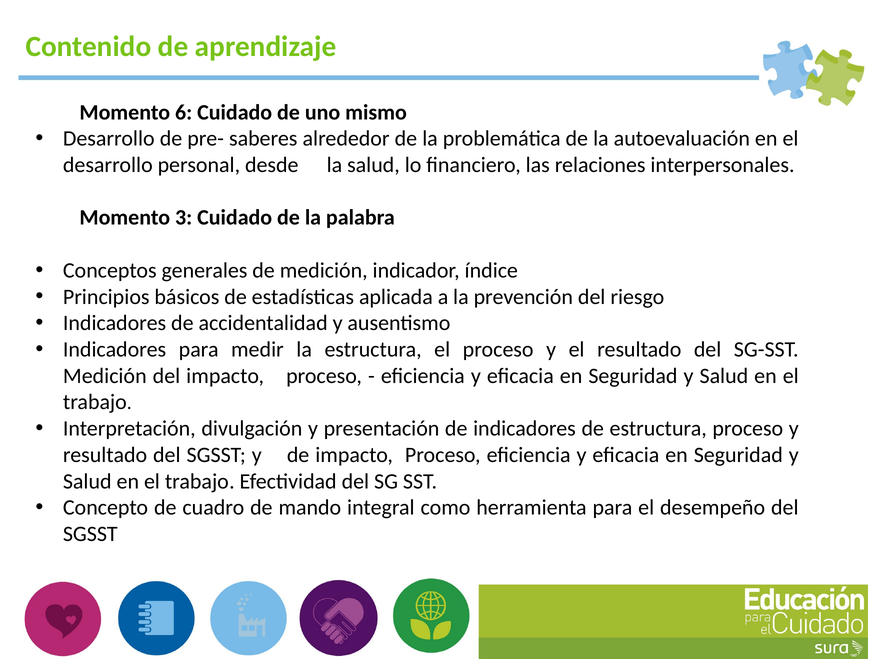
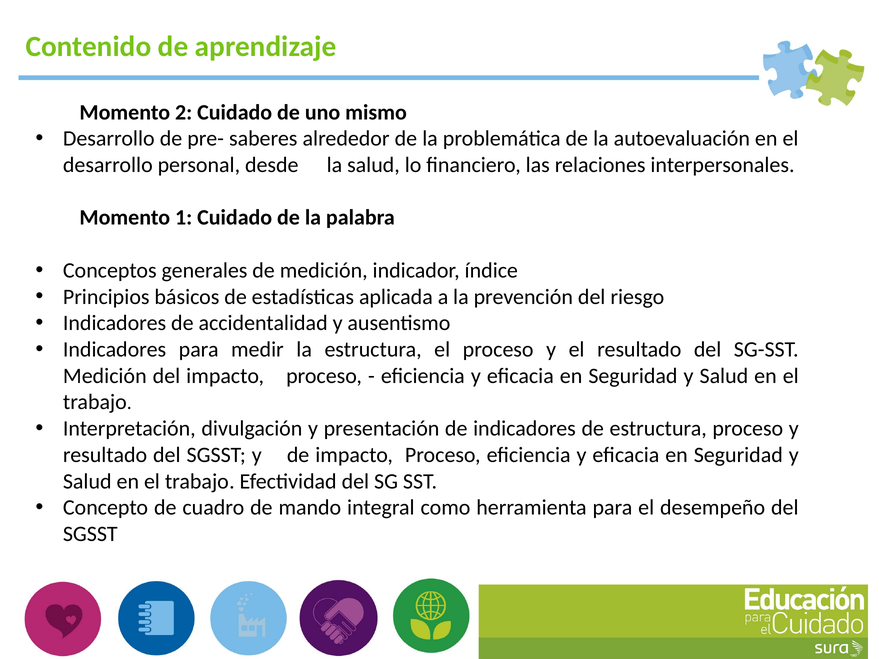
6: 6 -> 2 (184, 112)
3: 3 -> 1 (184, 218)
